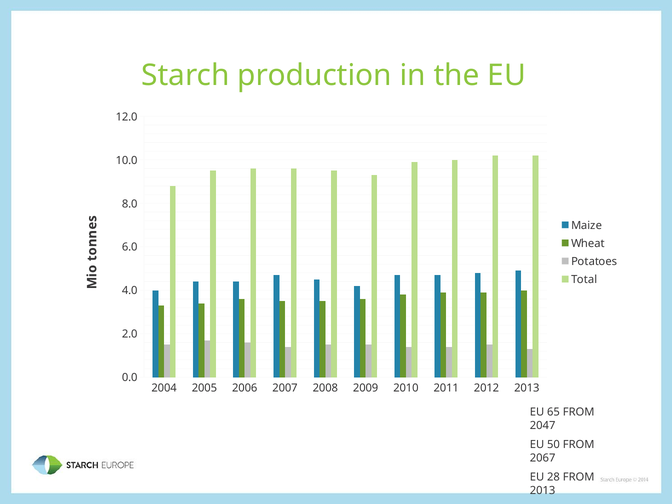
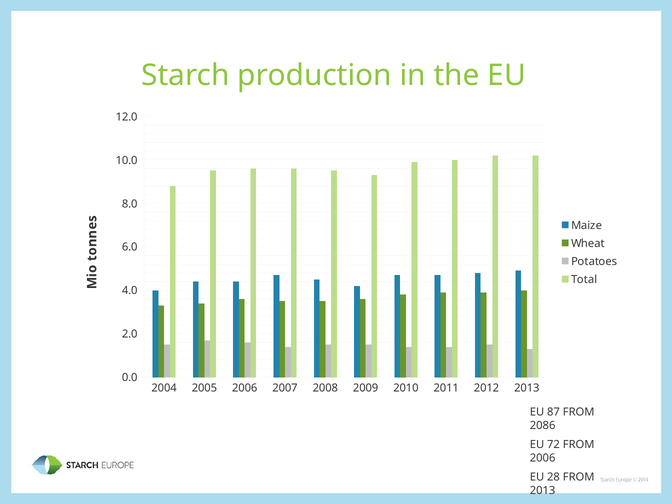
65: 65 -> 87 (553, 412)
2047: 2047 -> 2086 (543, 426)
50: 50 -> 72 (553, 445)
2067: 2067 -> 2006 (543, 458)
